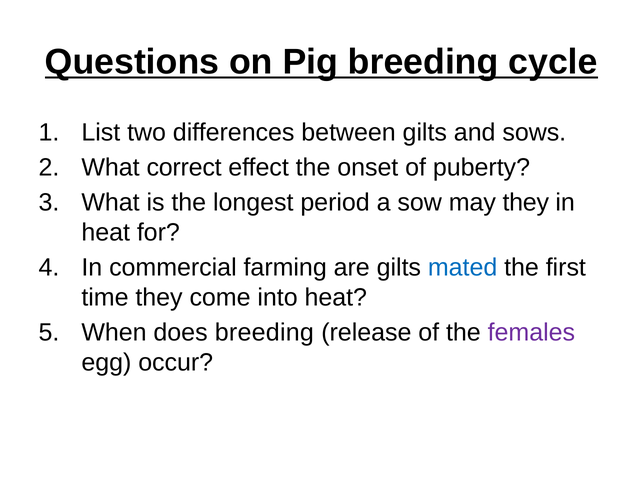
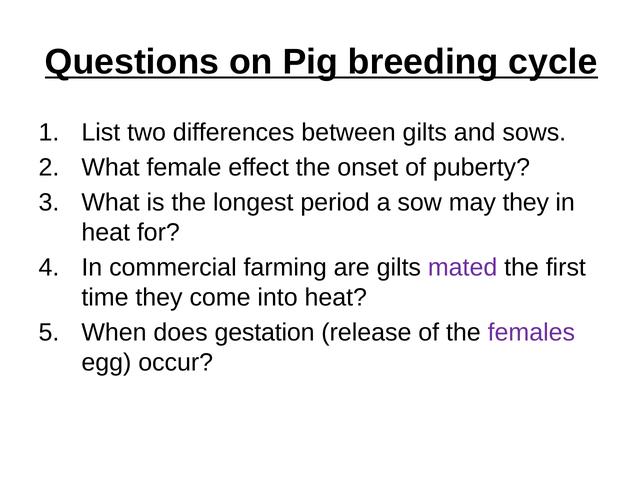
correct: correct -> female (184, 168)
mated colour: blue -> purple (463, 268)
does breeding: breeding -> gestation (265, 333)
